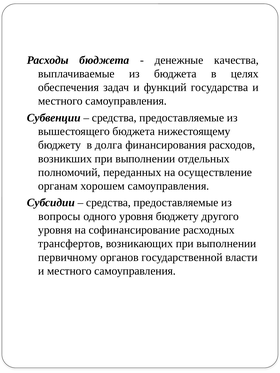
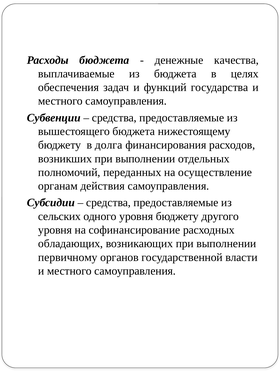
хорошем: хорошем -> действия (103, 186)
вопросы: вопросы -> сельских (59, 216)
трансфертов: трансфертов -> обладающих (71, 244)
